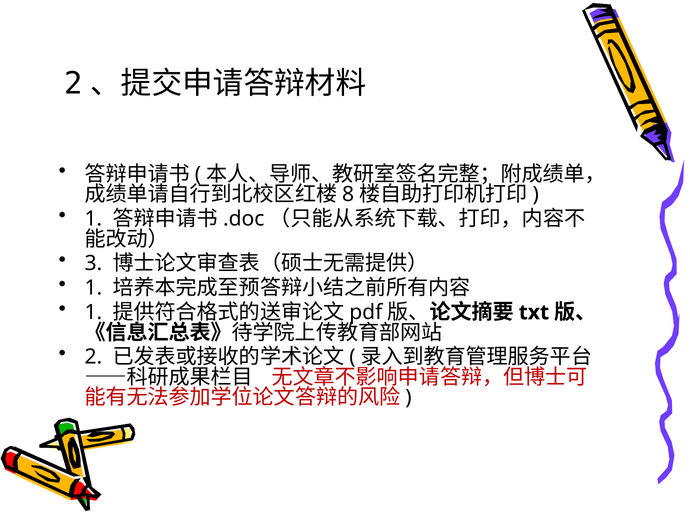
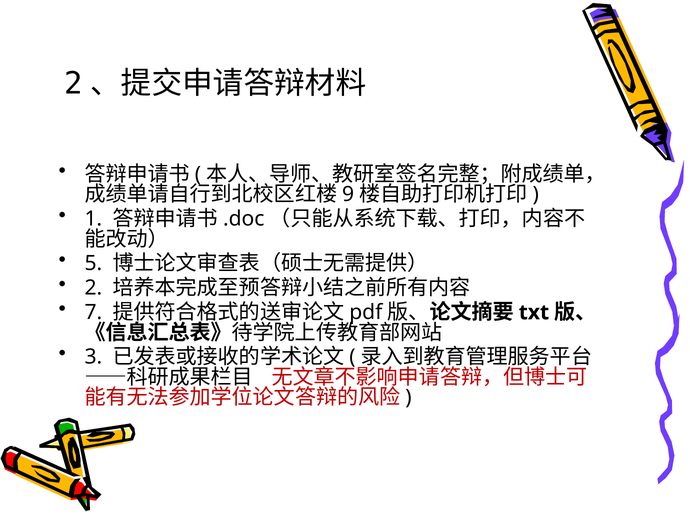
8: 8 -> 9 (348, 195)
3: 3 -> 5 (93, 264)
1: 1 -> 2 (93, 288)
1: 1 -> 7 (93, 313)
2: 2 -> 3 (93, 357)
